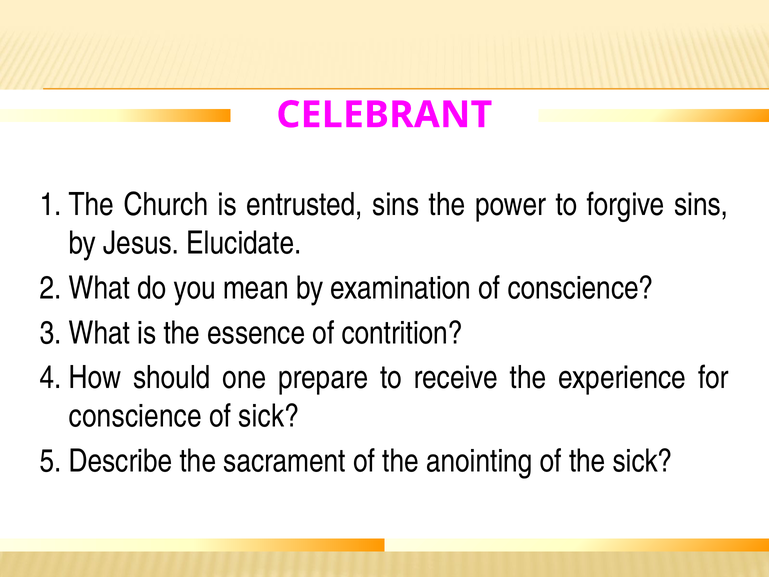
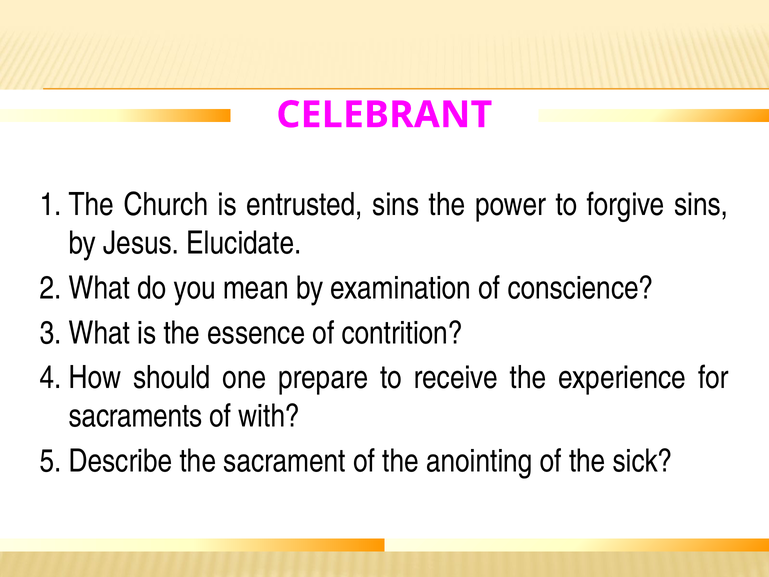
conscience: conscience -> sacraments (136, 416)
of sick: sick -> with (269, 416)
